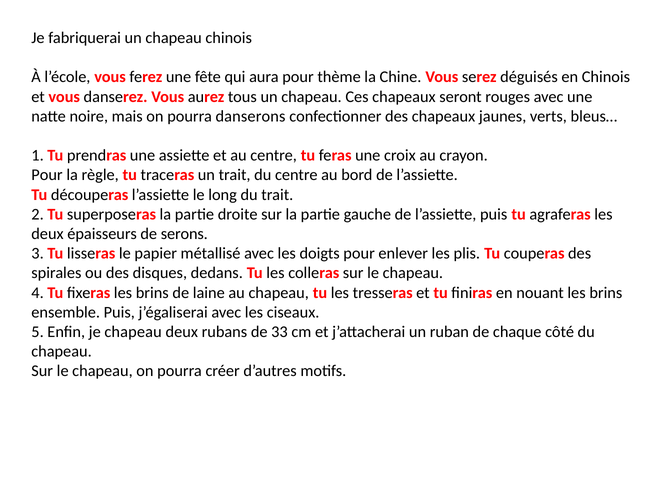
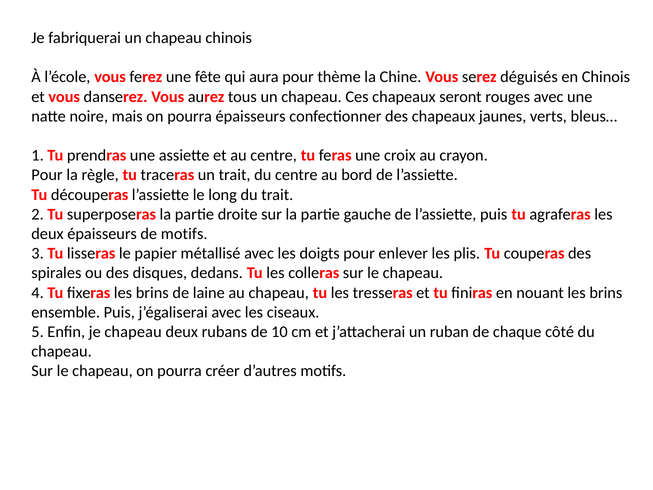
pourra danserons: danserons -> épaisseurs (251, 116)
de serons: serons -> motifs (184, 234)
33: 33 -> 10 (279, 332)
